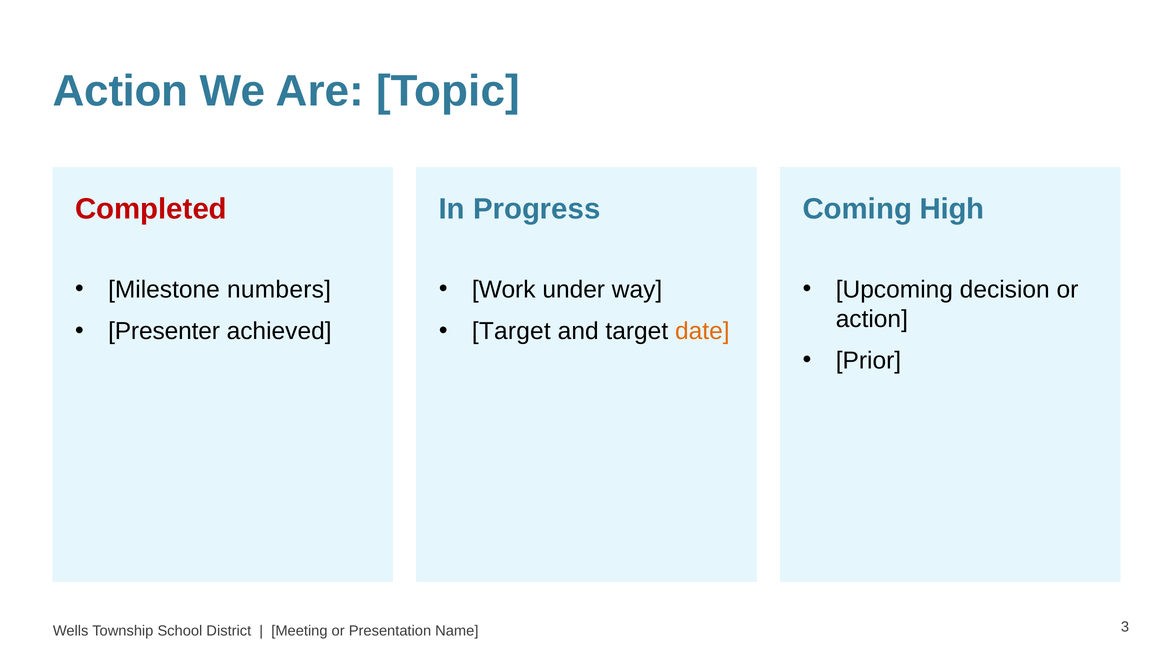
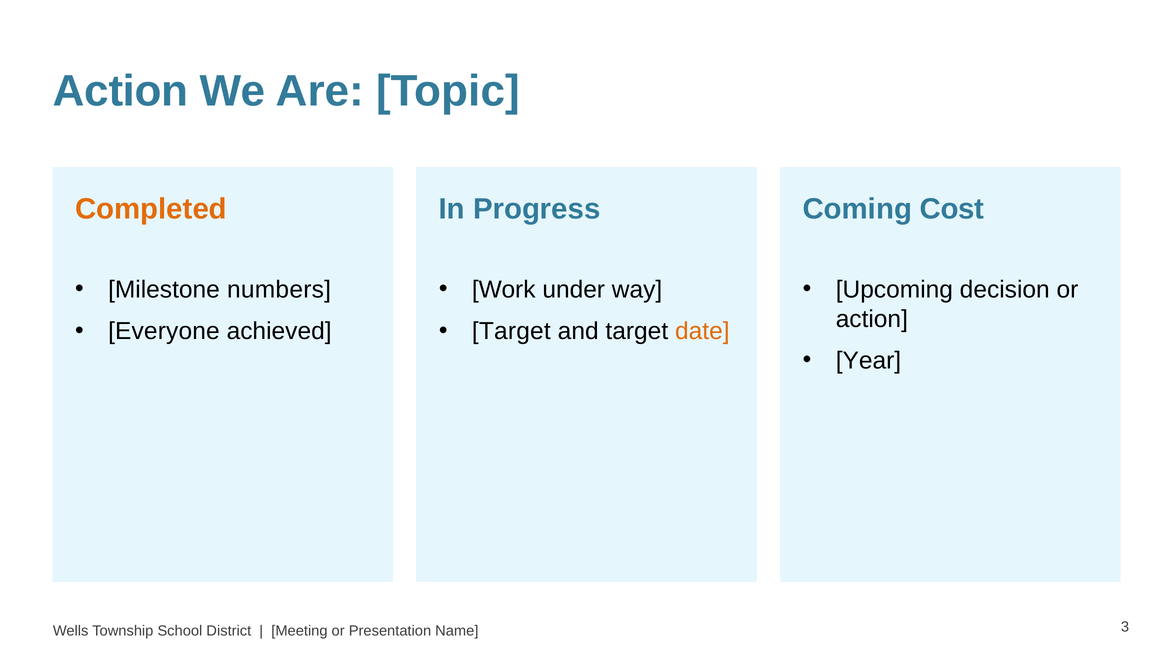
Completed colour: red -> orange (151, 209)
High: High -> Cost (952, 209)
Presenter: Presenter -> Everyone (164, 332)
Prior: Prior -> Year (868, 361)
